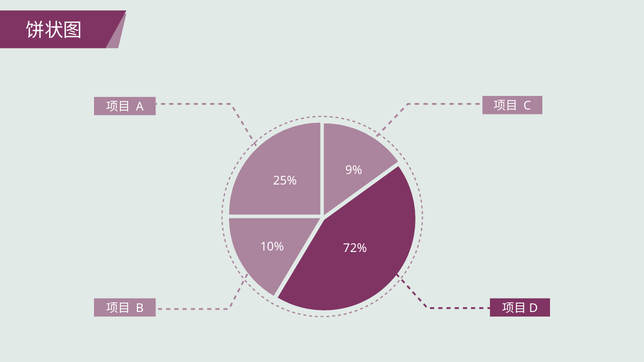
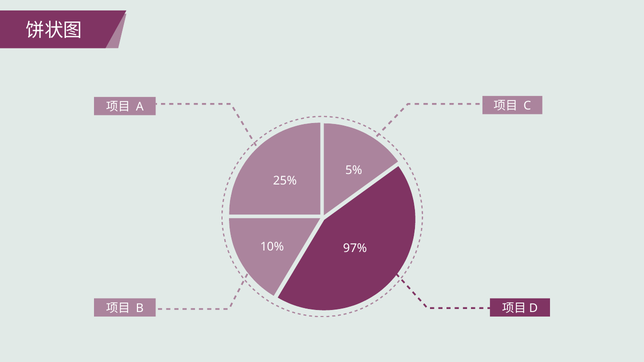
9%: 9% -> 5% (354, 170)
72%: 72% -> 97% (355, 249)
